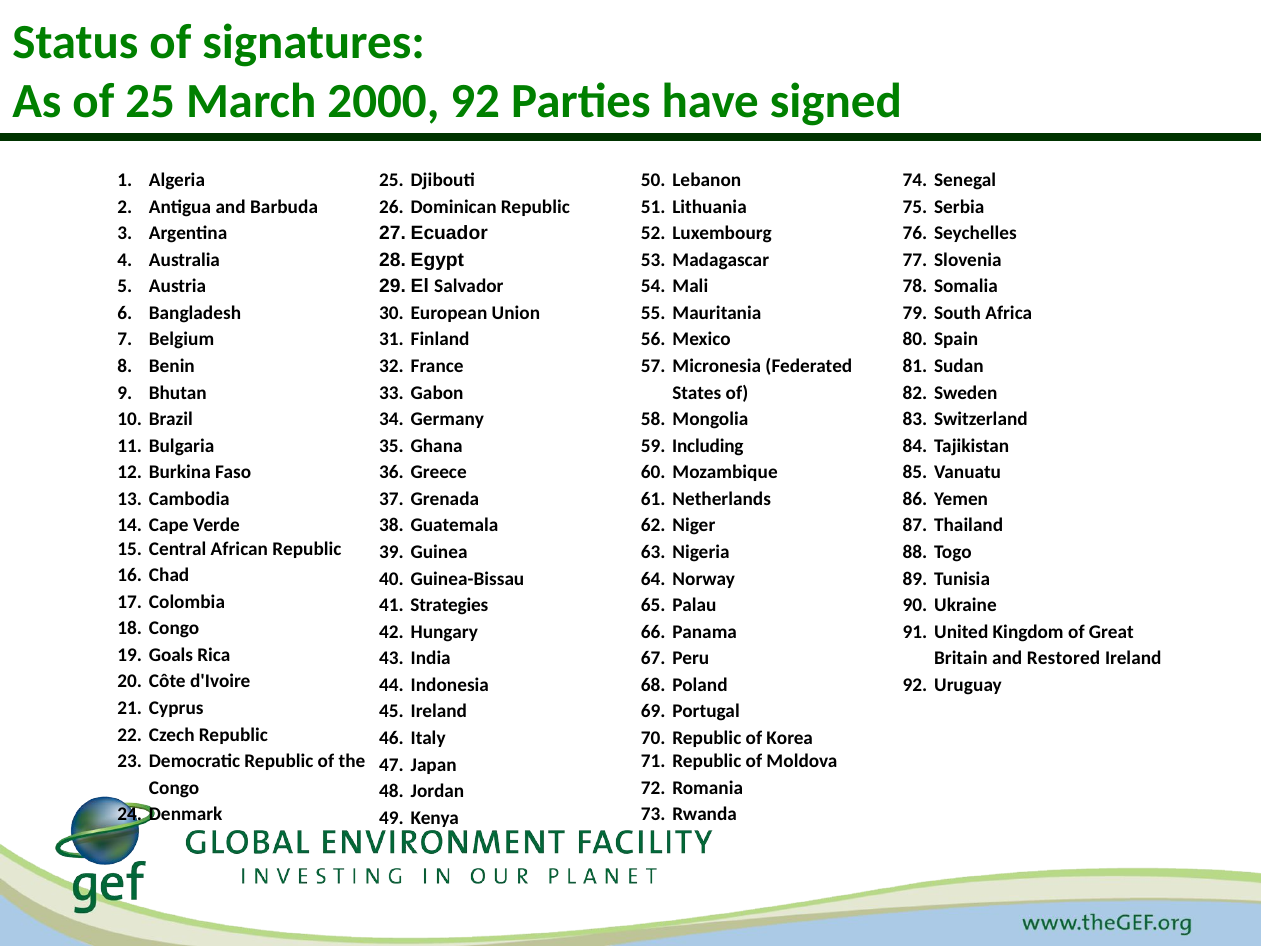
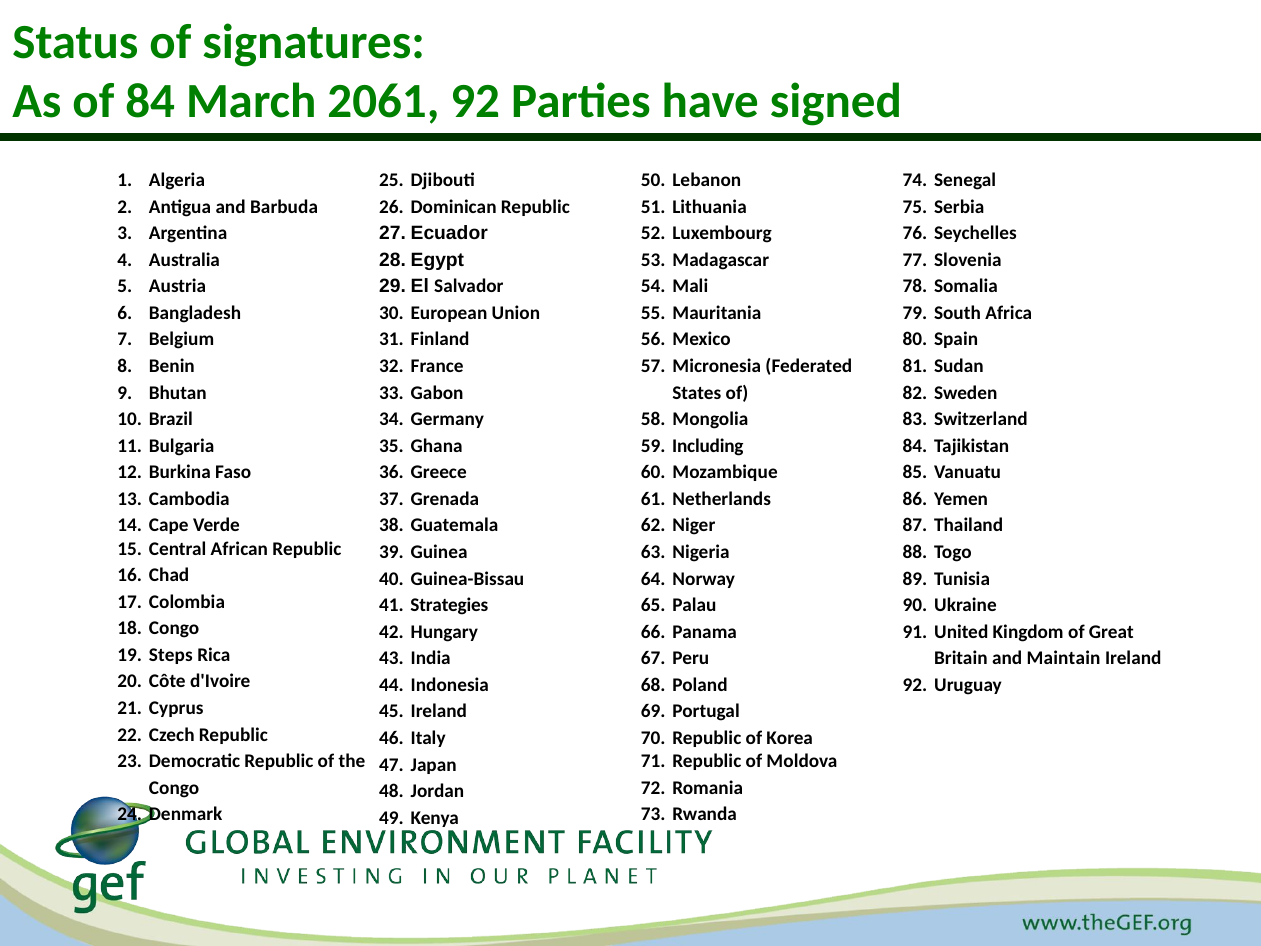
of 25: 25 -> 84 (150, 101)
2000: 2000 -> 2061 (383, 101)
Goals: Goals -> Steps (171, 655)
Restored: Restored -> Maintain (1064, 658)
